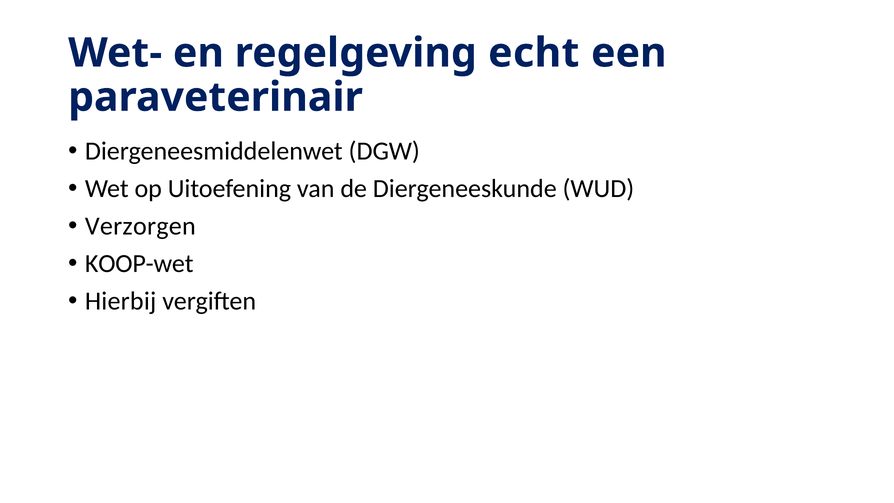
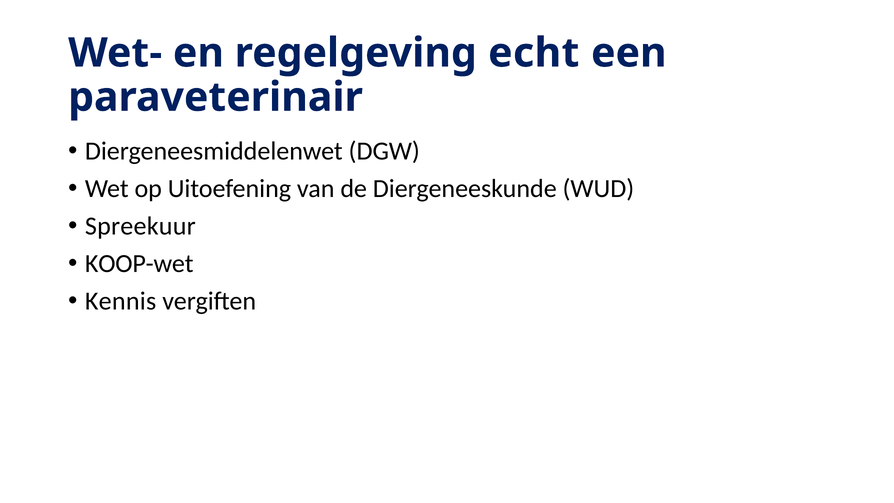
Verzorgen: Verzorgen -> Spreekuur (140, 226)
Hierbij: Hierbij -> Kennis (121, 301)
